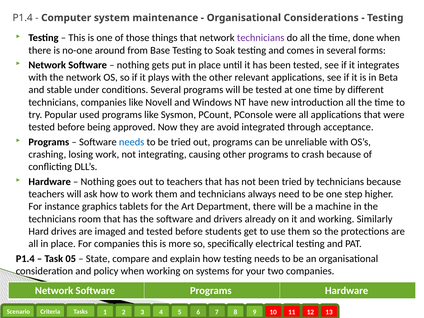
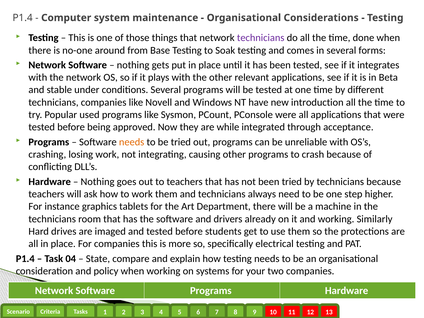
avoid: avoid -> while (228, 127)
needs colour: blue -> orange (132, 142)
05: 05 -> 04 (71, 259)
